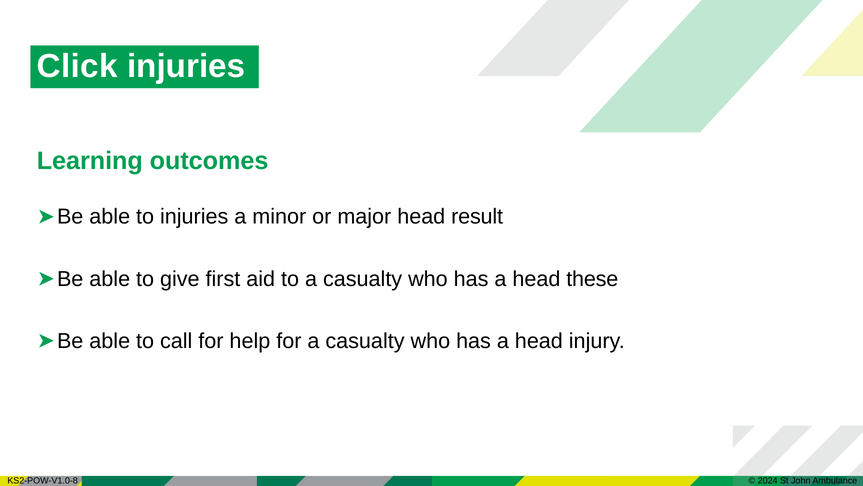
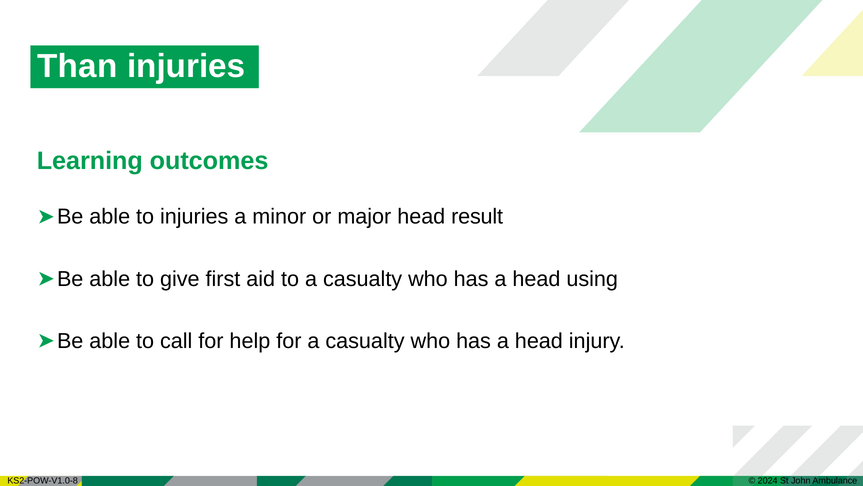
Click: Click -> Than (77, 66)
these: these -> using (592, 279)
